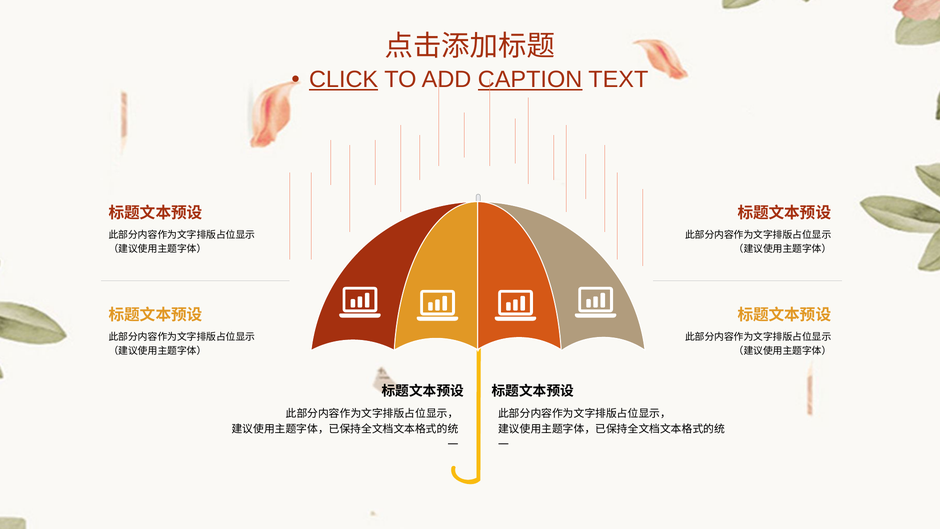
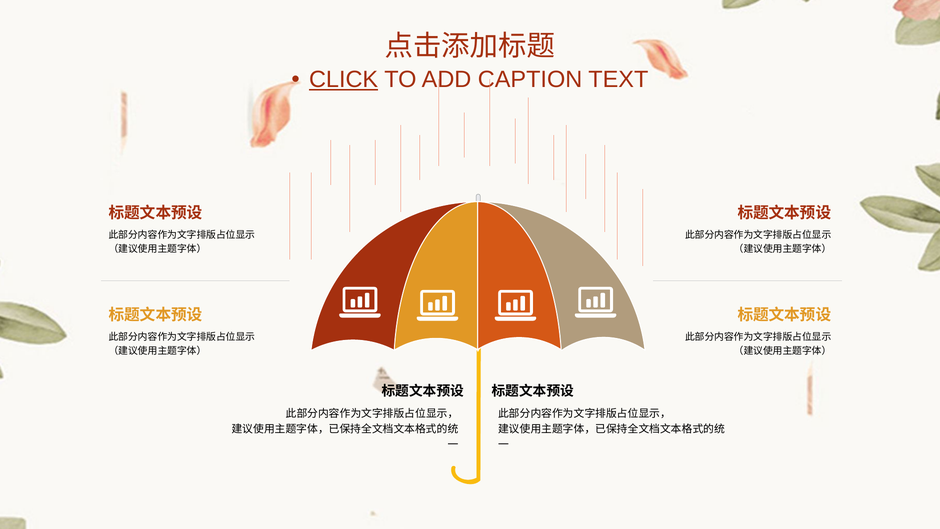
CAPTION underline: present -> none (530, 80)
